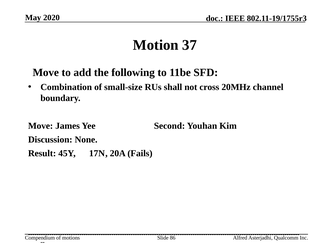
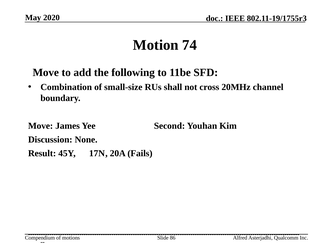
37: 37 -> 74 (190, 45)
